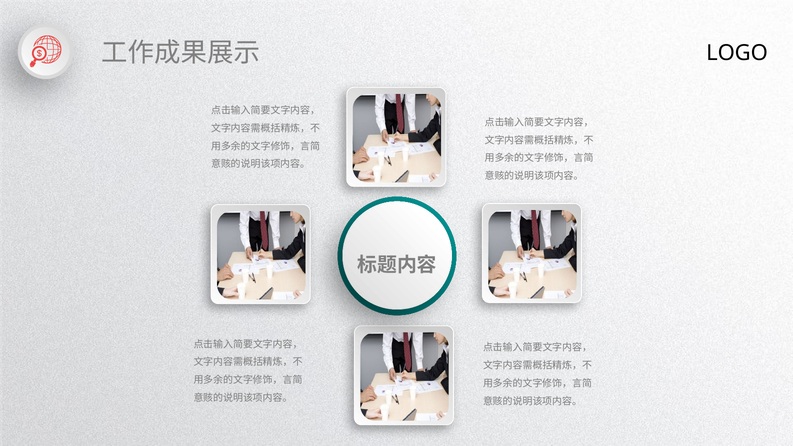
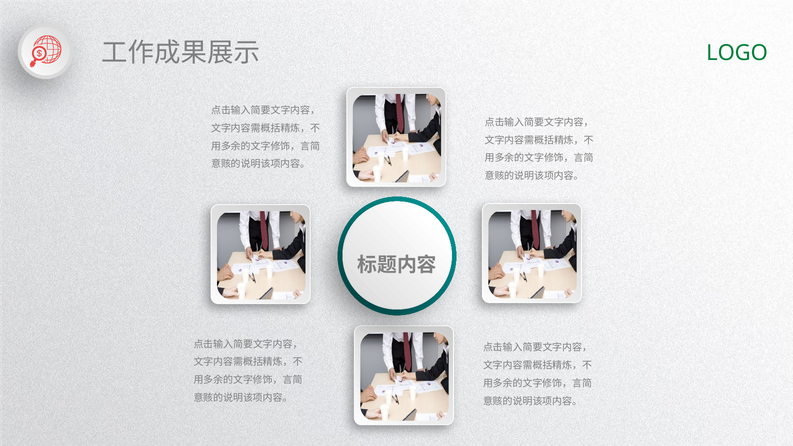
LOGO colour: black -> green (737, 53)
